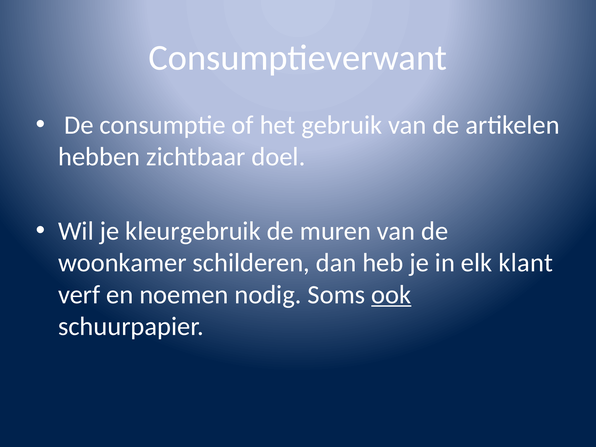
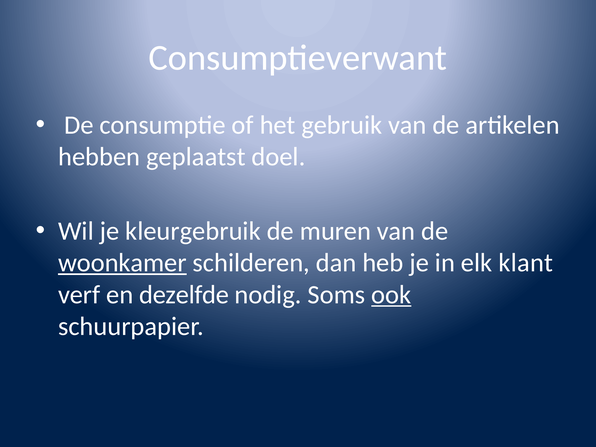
zichtbaar: zichtbaar -> geplaatst (196, 157)
woonkamer underline: none -> present (122, 263)
noemen: noemen -> dezelfde (184, 295)
